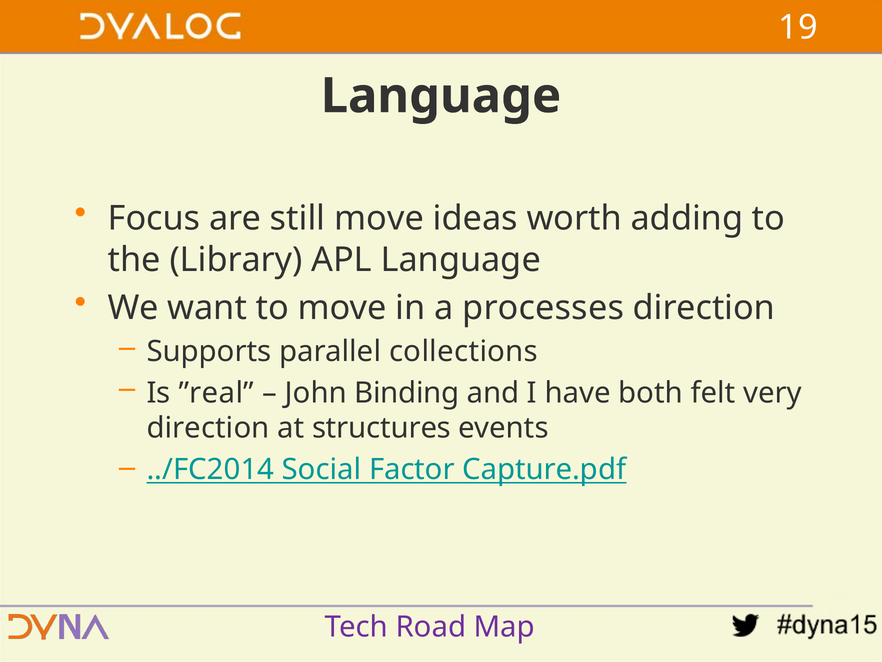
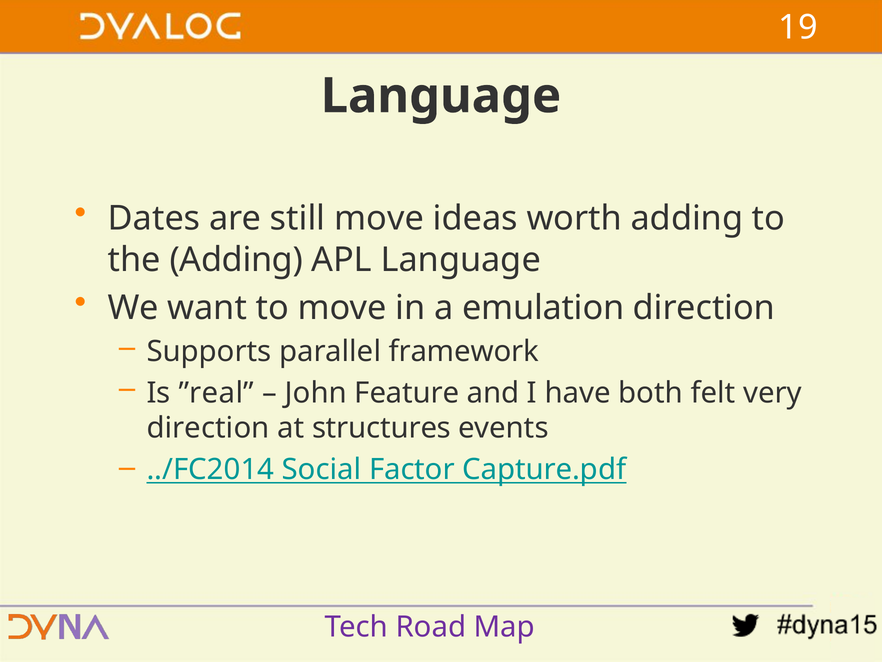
Focus: Focus -> Dates (154, 218)
the Library: Library -> Adding (236, 260)
processes: processes -> emulation (543, 308)
collections: collections -> framework (464, 351)
Binding: Binding -> Feature (407, 393)
